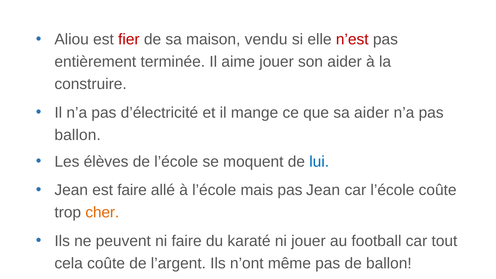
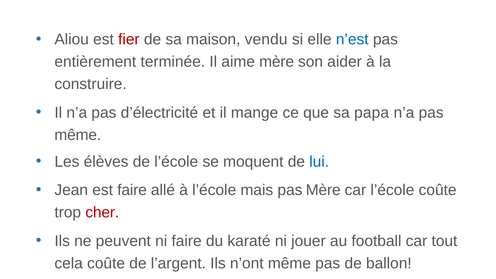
n’est colour: red -> blue (352, 40)
aime jouer: jouer -> mère (277, 62)
sa aider: aider -> papa (372, 113)
ballon: ballon -> même (78, 135)
pas Jean: Jean -> Mère (323, 190)
cher colour: orange -> red (102, 212)
